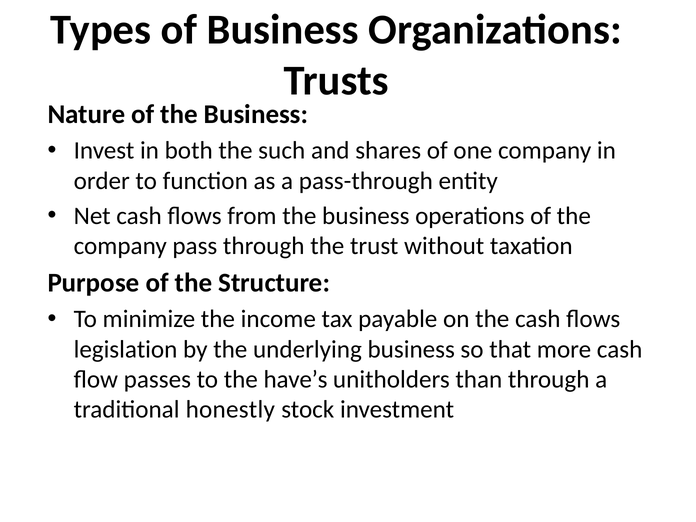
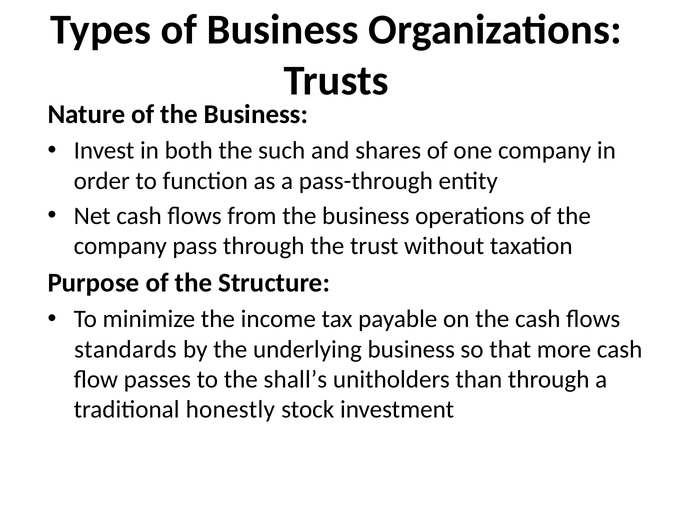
legislation: legislation -> standards (125, 349)
have’s: have’s -> shall’s (295, 379)
